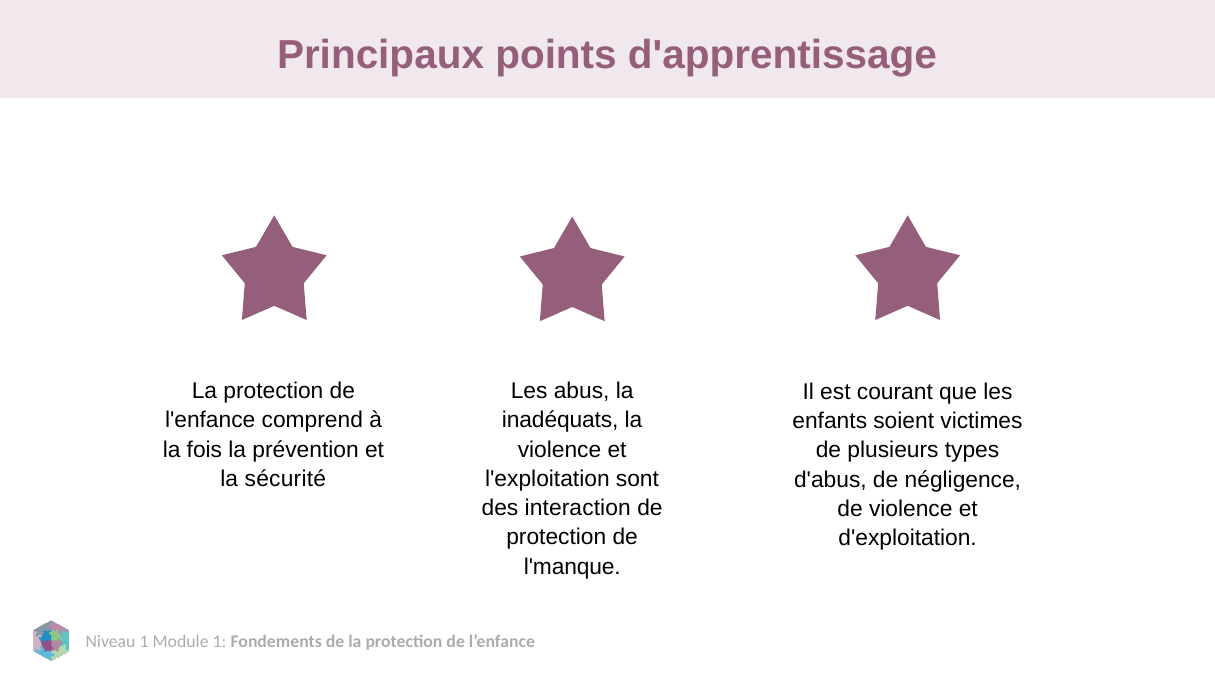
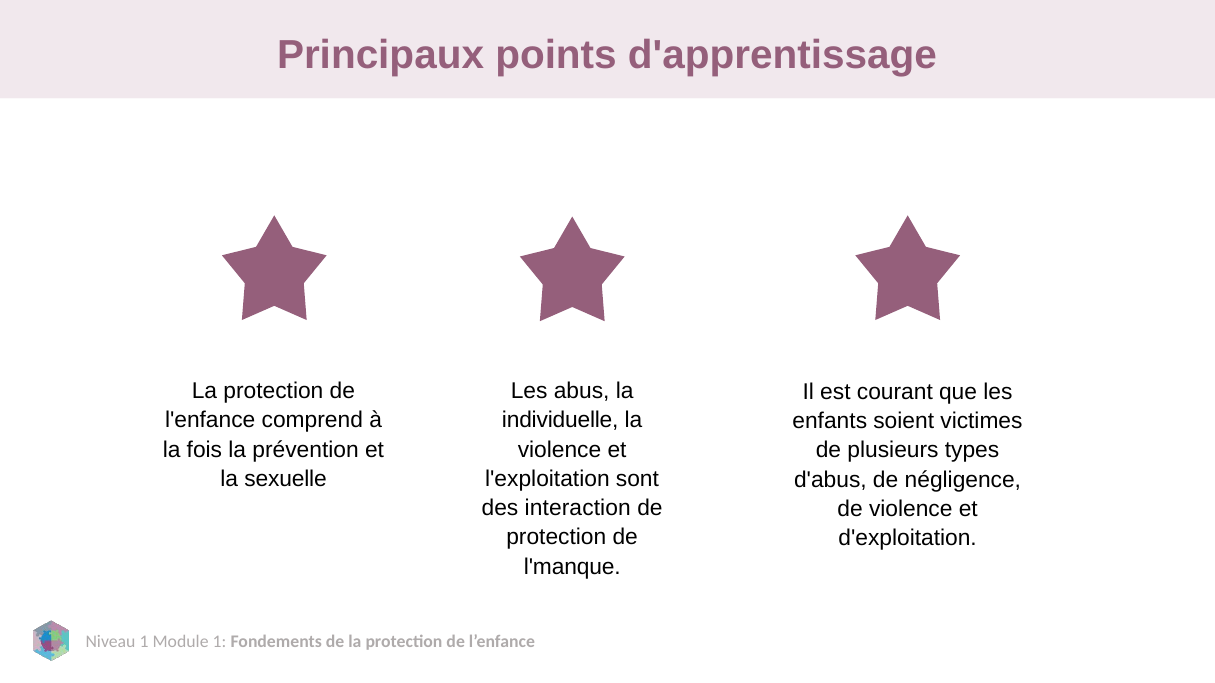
inadéquats: inadéquats -> individuelle (560, 421)
sécurité: sécurité -> sexuelle (286, 479)
